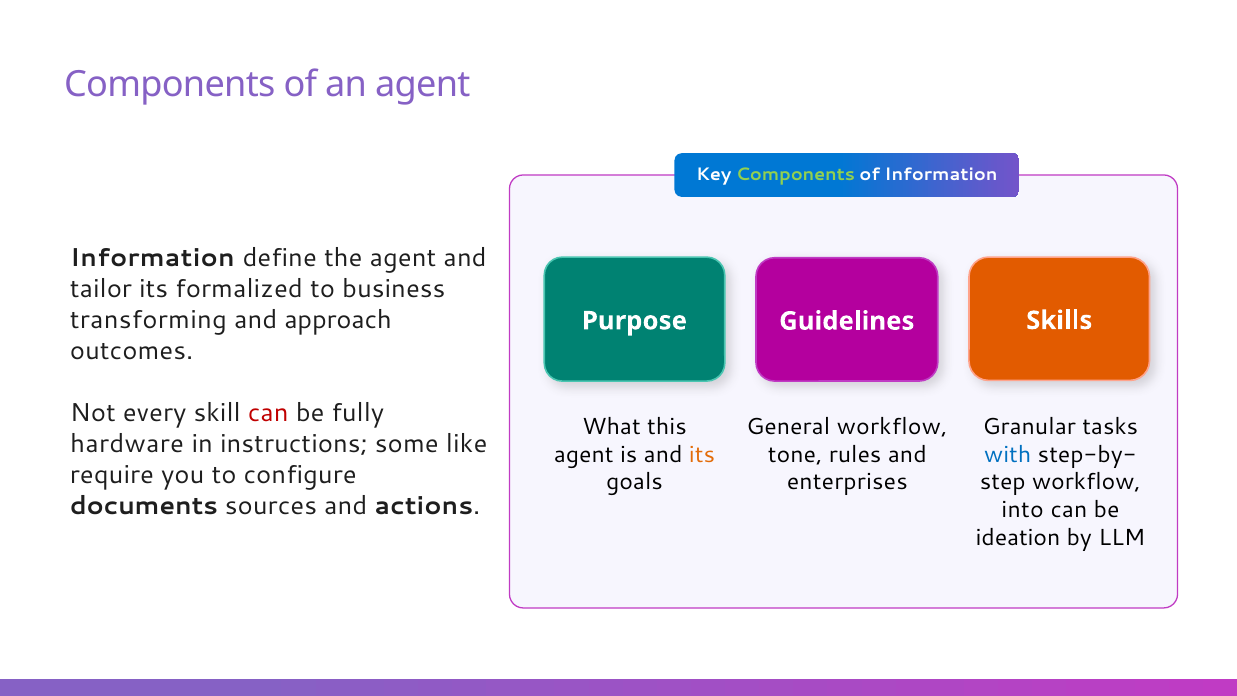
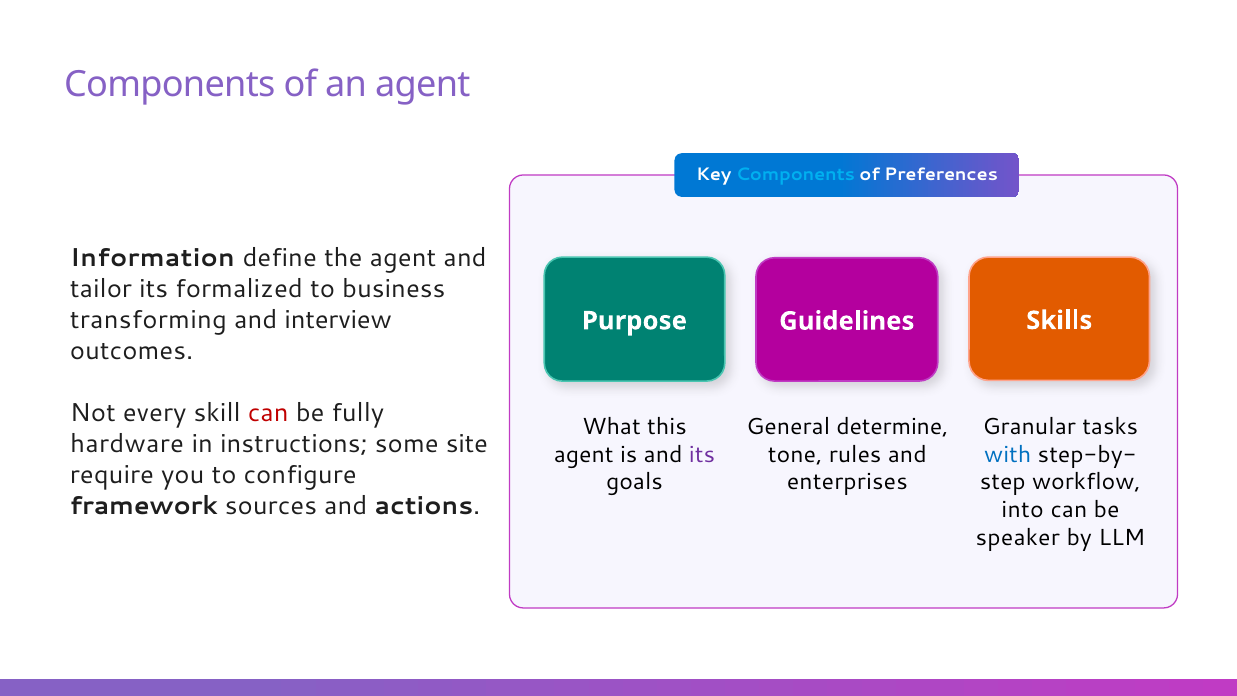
Components colour: light green -> light blue (796, 175)
of Information: Information -> Preferences (941, 175)
approach: approach -> interview (338, 320)
General workflow: workflow -> determine (892, 426)
like: like -> site (467, 444)
its colour: orange -> purple (702, 454)
documents: documents -> framework (144, 506)
ideation: ideation -> speaker (1018, 538)
